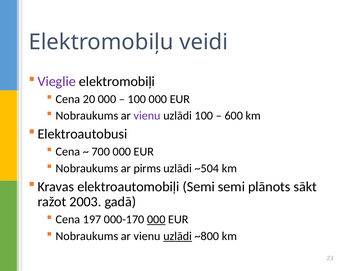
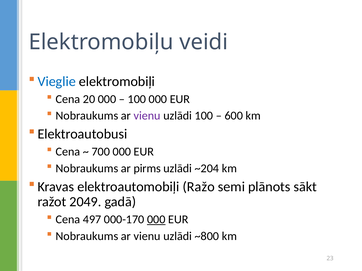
Vieglie colour: purple -> blue (57, 82)
~504: ~504 -> ~204 (207, 169)
elektroautomobiļi Semi: Semi -> Ražo (199, 187)
2003: 2003 -> 2049 (85, 202)
197: 197 -> 497 (92, 220)
uzlādi underline: present -> none (178, 237)
